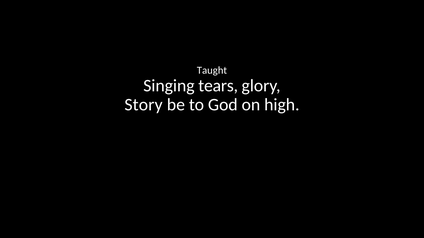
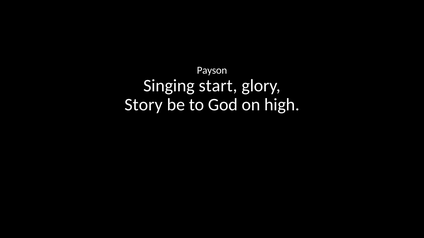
Taught: Taught -> Payson (212, 71)
tears: tears -> start (218, 86)
